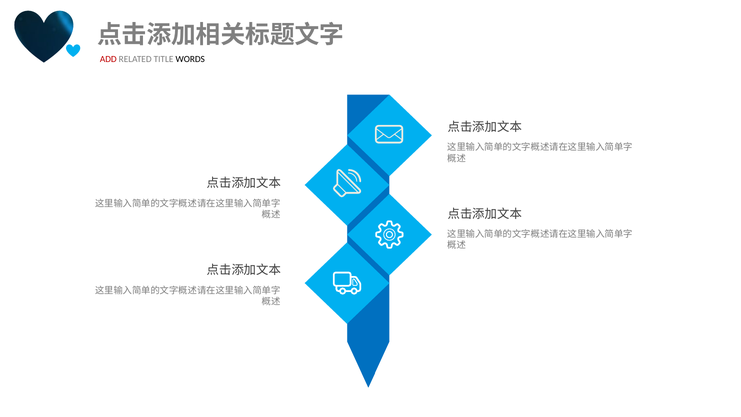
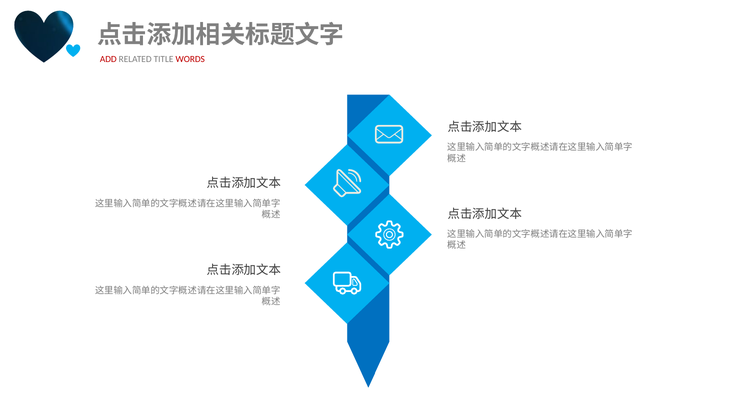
WORDS colour: black -> red (190, 59)
